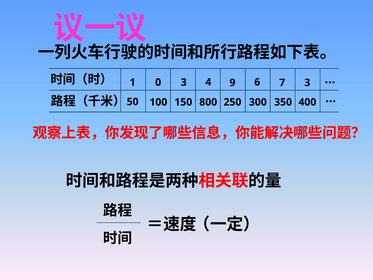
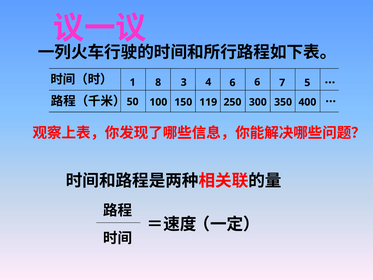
0: 0 -> 8 (158, 82)
4 9: 9 -> 6 (232, 83)
7 3: 3 -> 5 (307, 83)
800: 800 -> 119 (208, 102)
